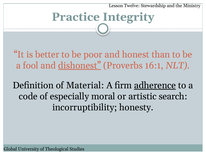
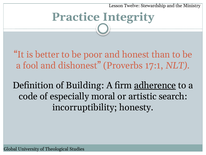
dishonest underline: present -> none (80, 65)
16:1: 16:1 -> 17:1 (154, 65)
Material: Material -> Building (85, 85)
